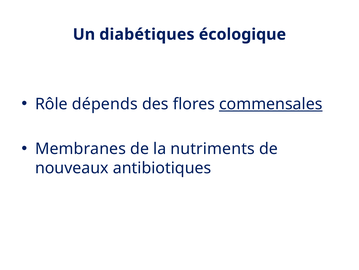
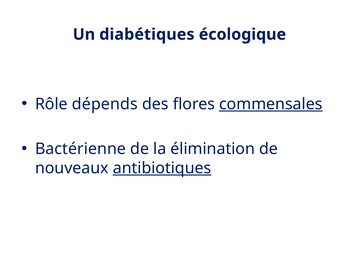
Membranes: Membranes -> Bactérienne (80, 148)
nutriments: nutriments -> élimination (213, 148)
antibiotiques underline: none -> present (162, 168)
